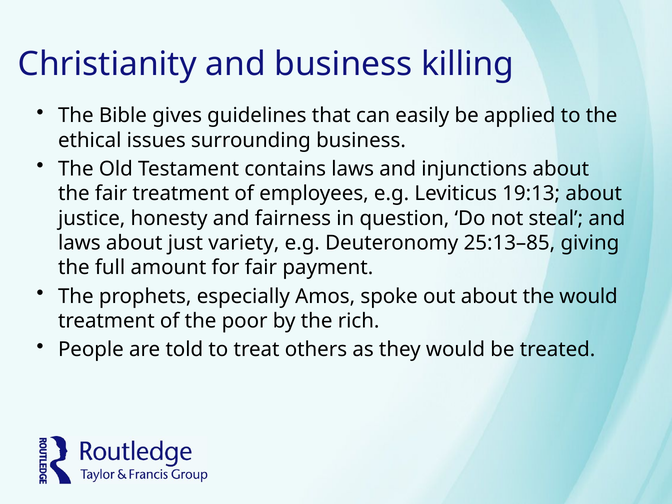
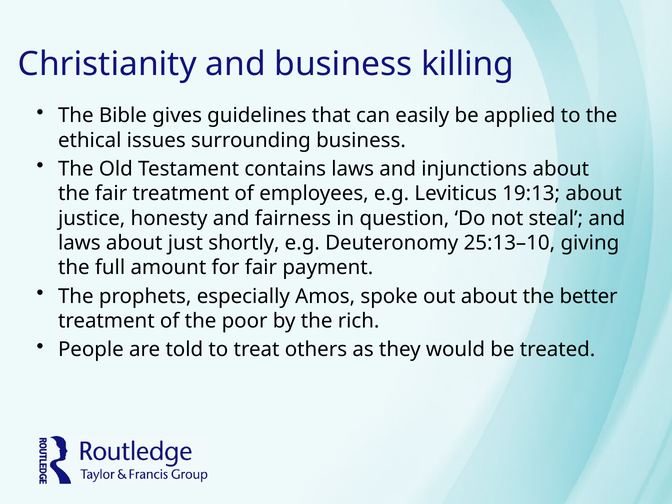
variety: variety -> shortly (244, 243)
25:13–85: 25:13–85 -> 25:13–10 (509, 243)
the would: would -> better (589, 296)
